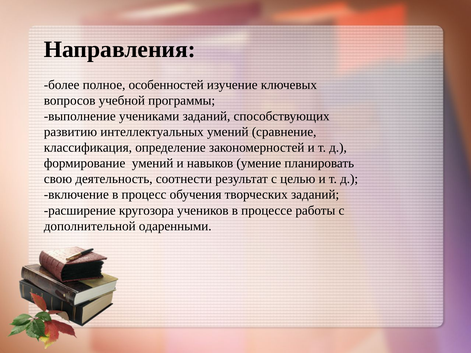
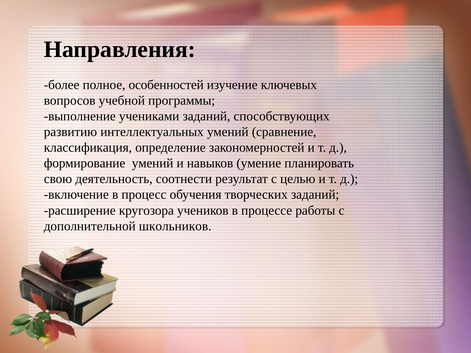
одаренными: одаренными -> школьников (175, 226)
